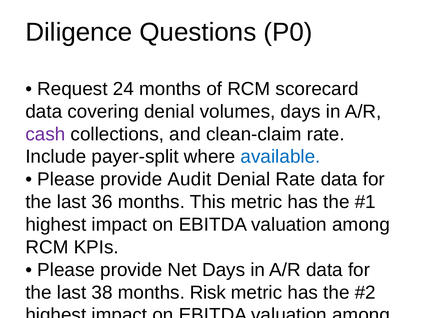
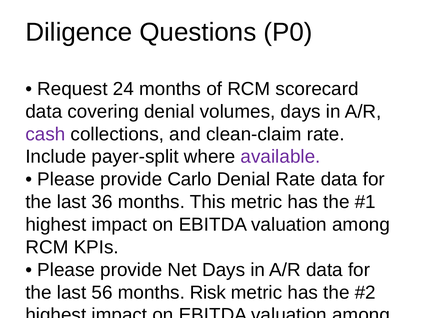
available colour: blue -> purple (281, 157)
Audit: Audit -> Carlo (190, 180)
38: 38 -> 56 (102, 293)
